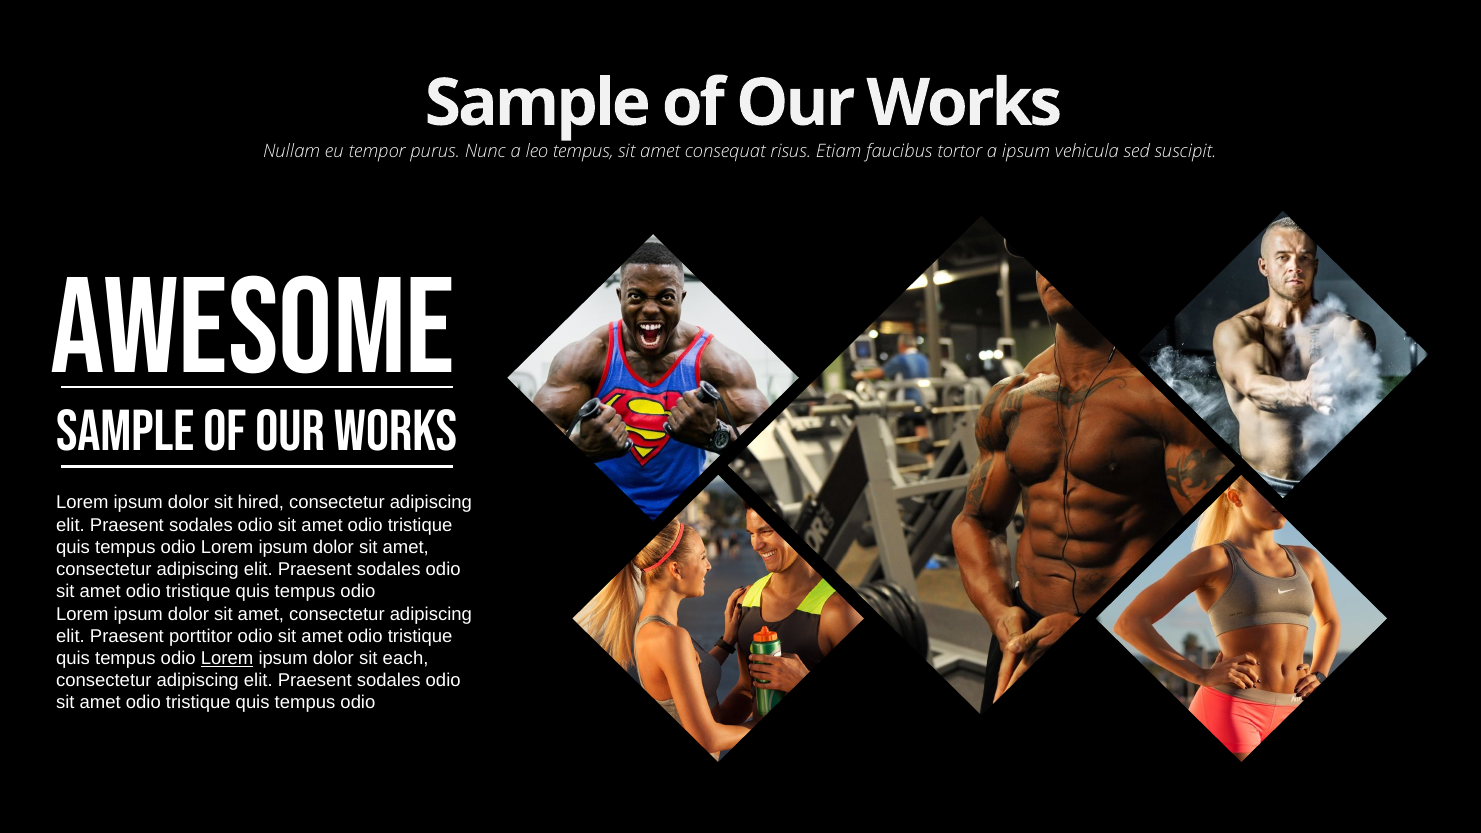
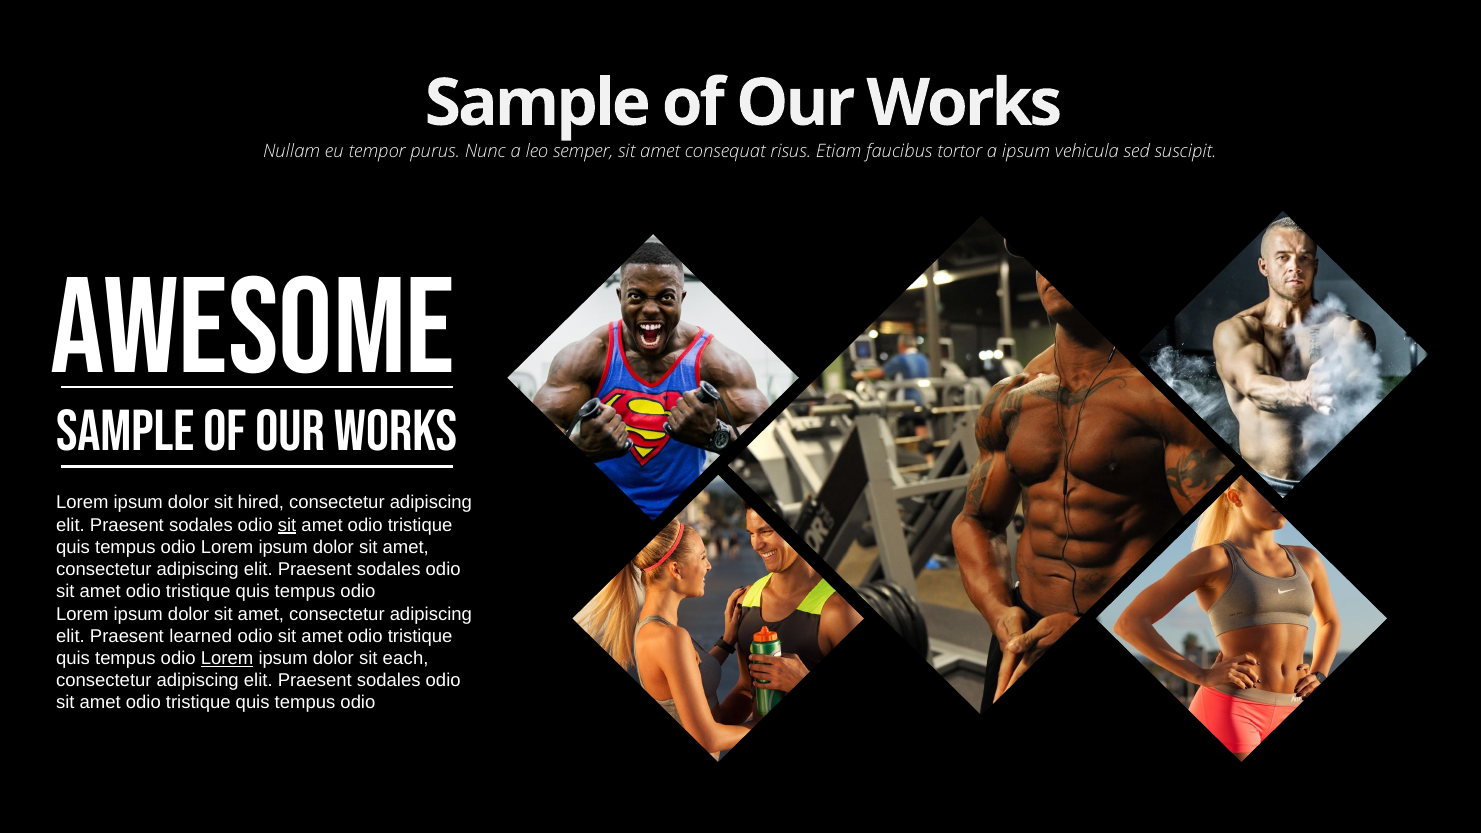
leo tempus: tempus -> semper (583, 151)
sit underline: none -> present (287, 525)
porttitor: porttitor -> learned (201, 636)
